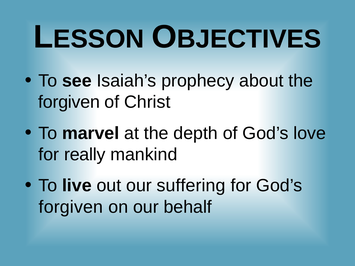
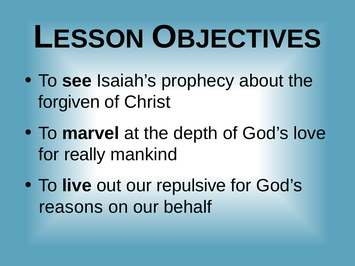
suffering: suffering -> repulsive (191, 186)
forgiven: forgiven -> reasons (71, 207)
